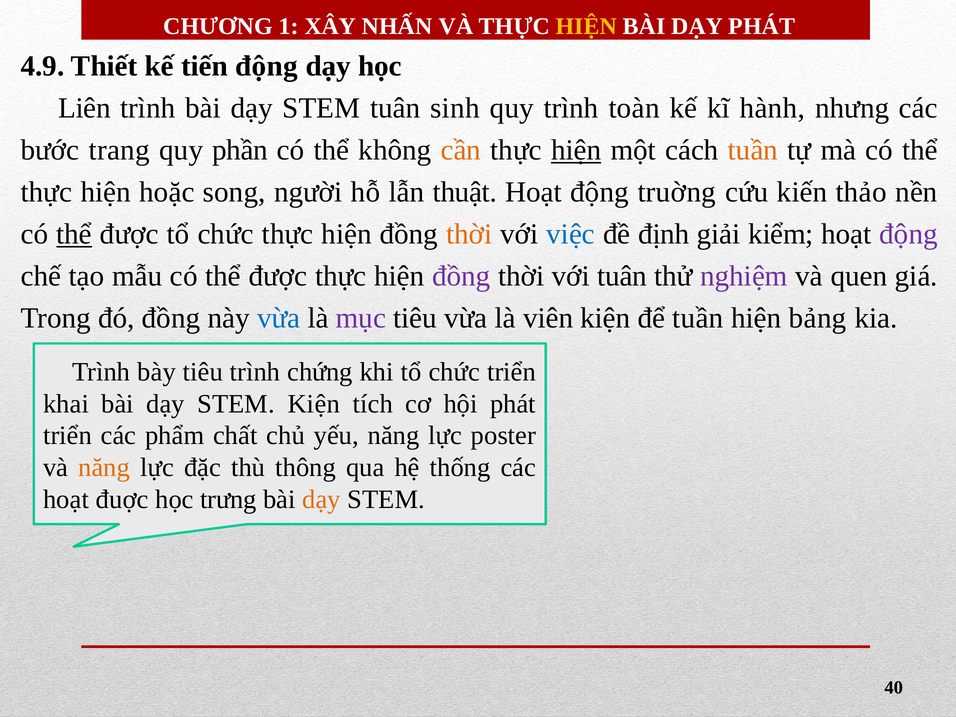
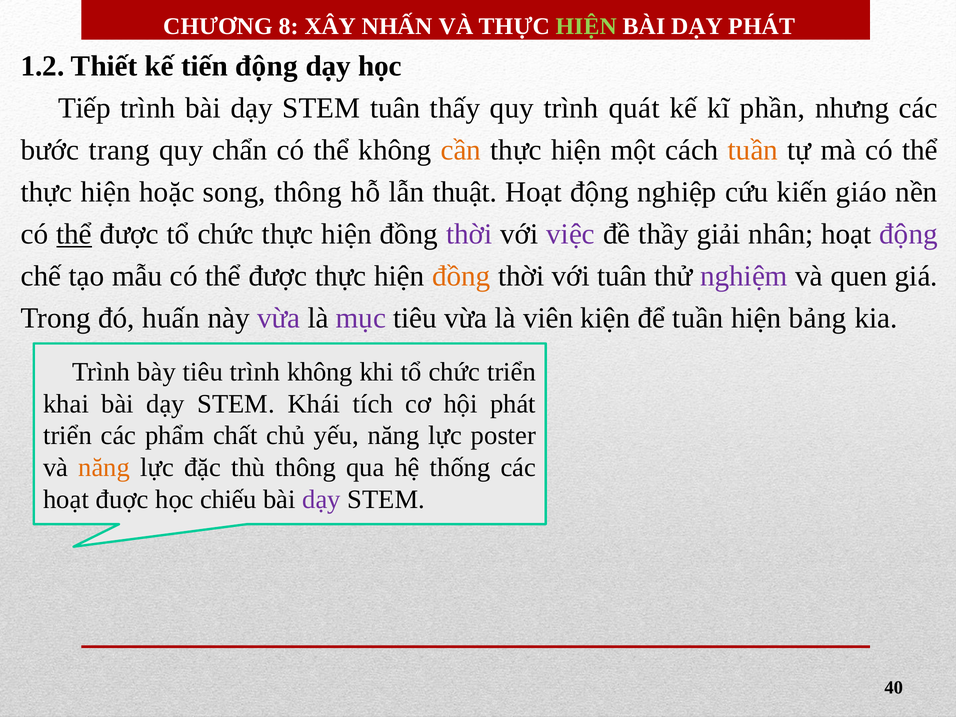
1: 1 -> 8 (289, 26)
HIỆN colour: yellow -> light green (586, 26)
4.9: 4.9 -> 1.2 (43, 66)
Liên: Liên -> Tiếp (84, 108)
sinh: sinh -> thấy (455, 108)
toàn: toàn -> quát (634, 108)
hành: hành -> phần (772, 108)
phần: phần -> chẩn (240, 150)
hiện underline: present -> none (576, 150)
song người: người -> thông (308, 192)
truờng: truờng -> nghiệp (677, 192)
thảo: thảo -> giáo (861, 192)
thời colour: orange -> purple (469, 234)
việc colour: blue -> purple (571, 234)
định: định -> thầy (664, 234)
kiểm: kiểm -> nhân (781, 234)
đồng colour: purple -> orange (461, 276)
đó đồng: đồng -> huấn (171, 318)
vừa colour: blue -> purple (279, 318)
trình chứng: chứng -> không (320, 372)
STEM Kiện: Kiện -> Khái (314, 404)
trưng: trưng -> chiếu (229, 499)
dạy colour: orange -> purple (321, 499)
